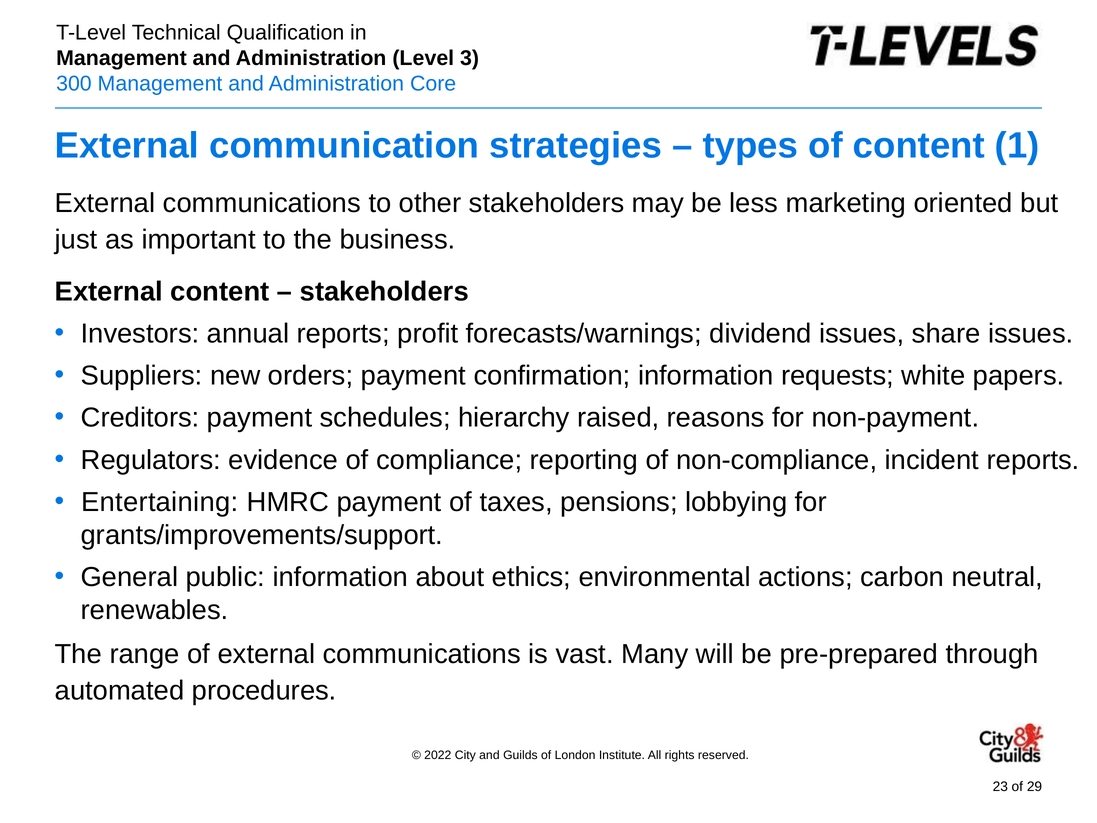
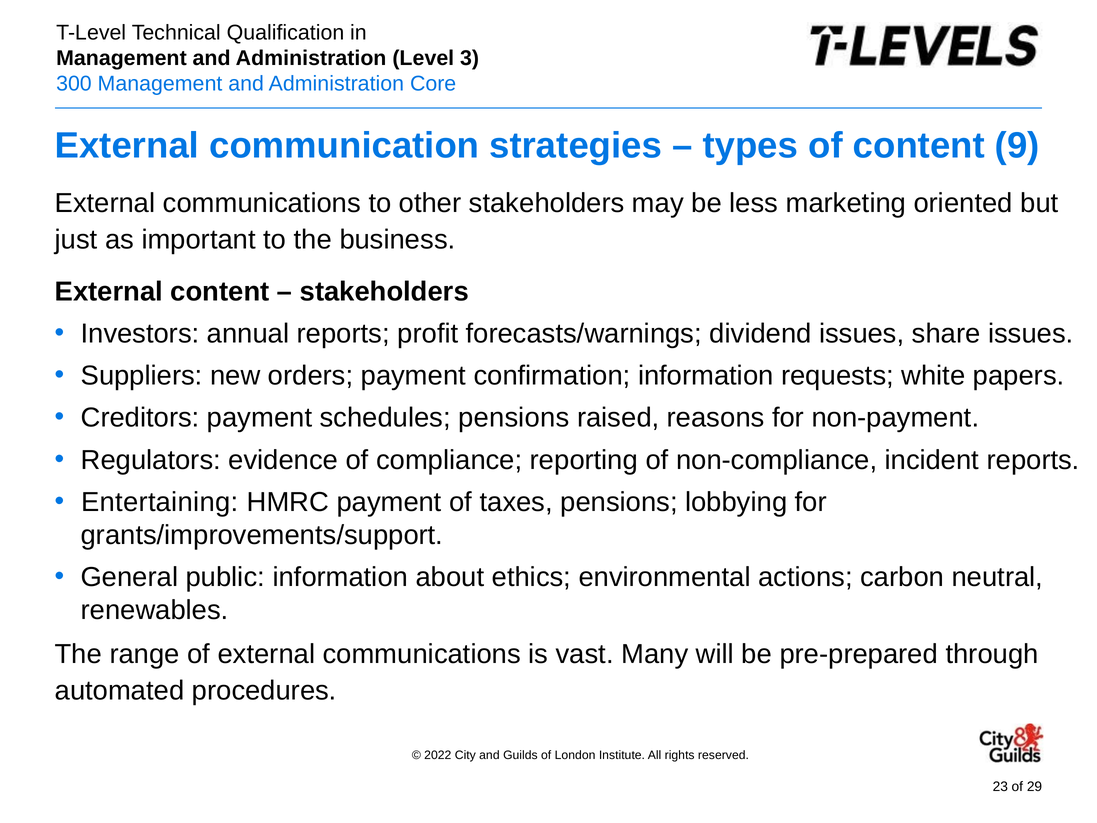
1: 1 -> 9 (1017, 145)
schedules hierarchy: hierarchy -> pensions (514, 418)
